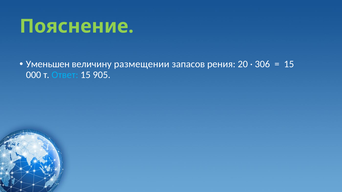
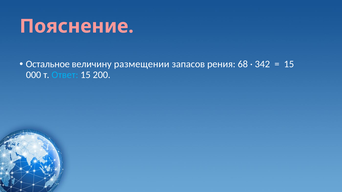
Пояснение colour: light green -> pink (77, 26)
Уменьшен: Уменьшен -> Остальное (48, 64)
20: 20 -> 68 (243, 64)
306: 306 -> 342 (262, 64)
905: 905 -> 200 (102, 75)
